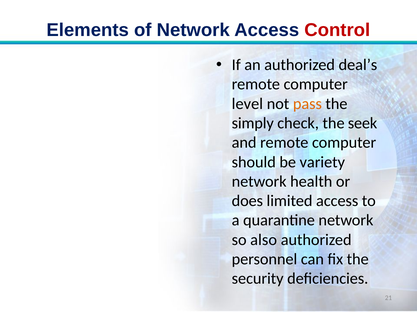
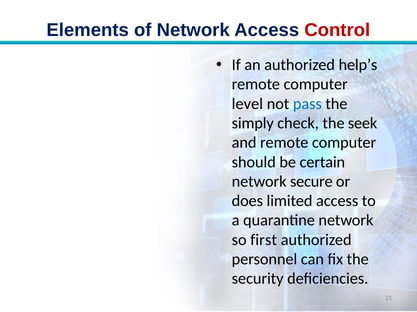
deal’s: deal’s -> help’s (358, 65)
pass colour: orange -> blue (307, 104)
variety: variety -> certain (322, 162)
health: health -> secure (311, 182)
also: also -> first (264, 240)
